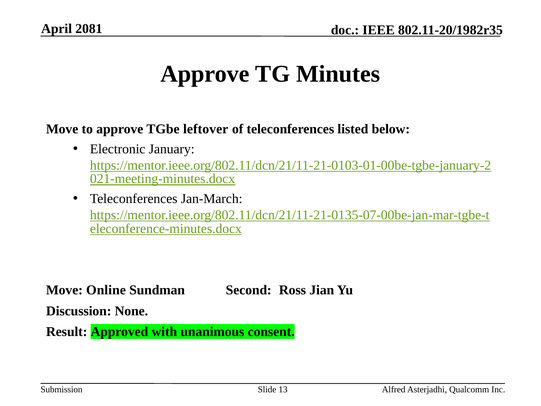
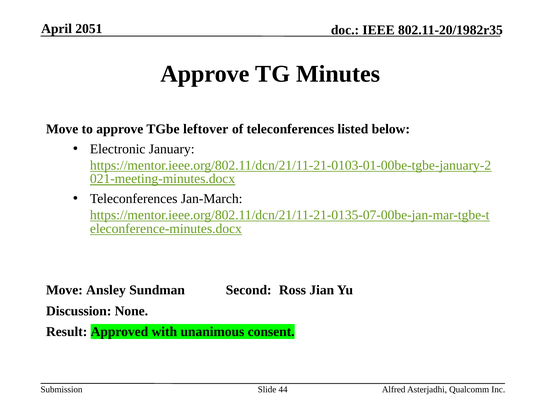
2081: 2081 -> 2051 (89, 29)
Online: Online -> Ansley (106, 290)
13: 13 -> 44 (283, 389)
